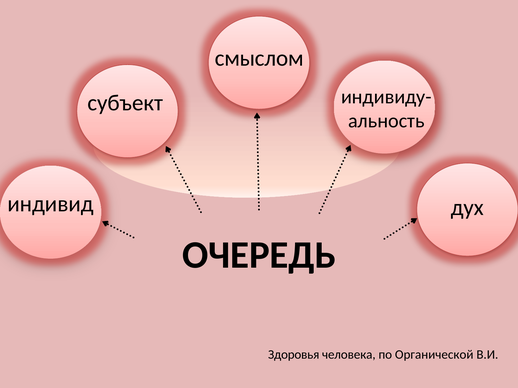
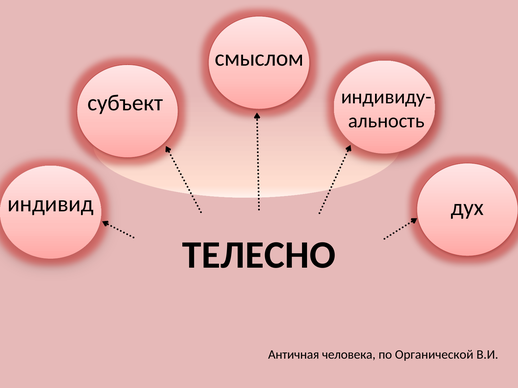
ОЧЕРЕДЬ: ОЧЕРЕДЬ -> ТЕЛЕСНО (259, 255)
Здоровья: Здоровья -> Античная (294, 355)
